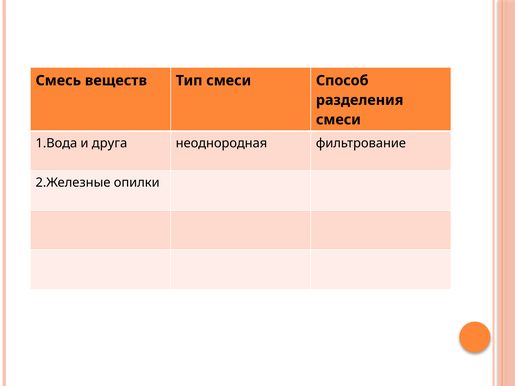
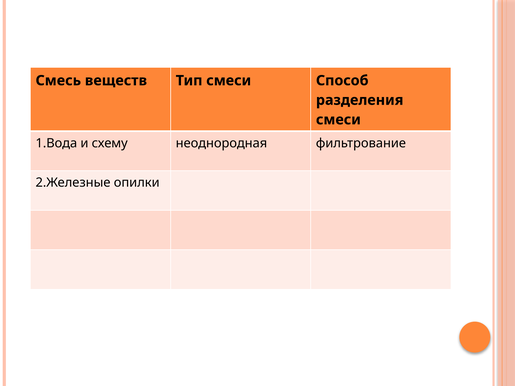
друга: друга -> схему (110, 143)
